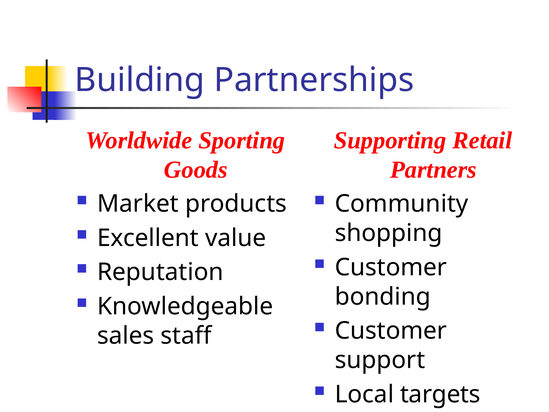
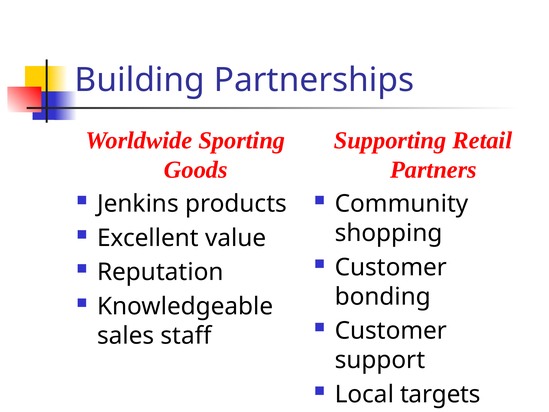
Market: Market -> Jenkins (138, 204)
